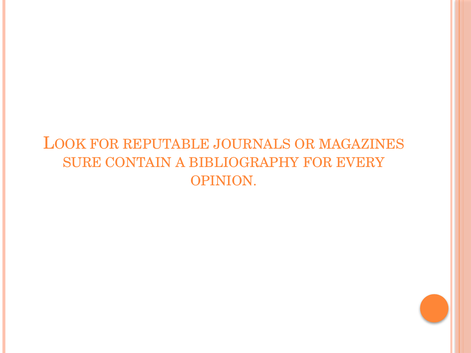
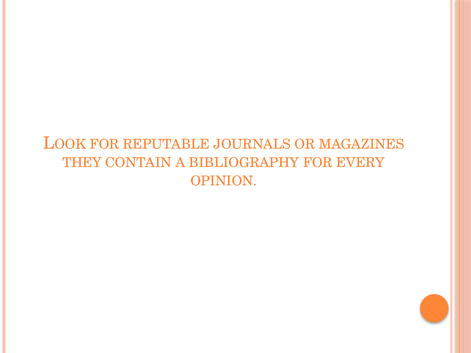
SURE: SURE -> THEY (82, 163)
